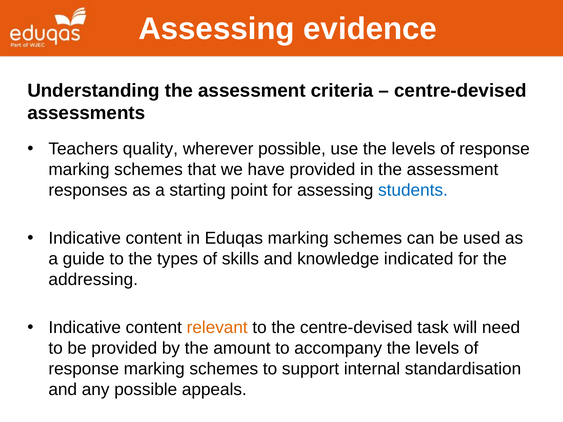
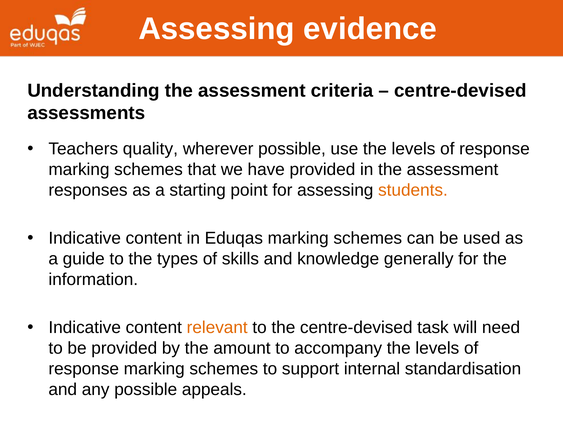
students colour: blue -> orange (413, 190)
indicated: indicated -> generally (419, 259)
addressing: addressing -> information (93, 280)
